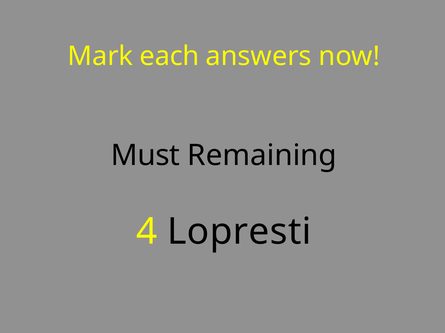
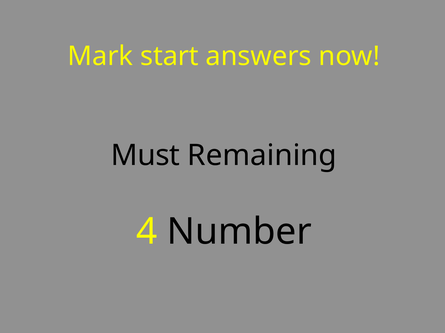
each: each -> start (169, 56)
Lopresti: Lopresti -> Number (239, 232)
